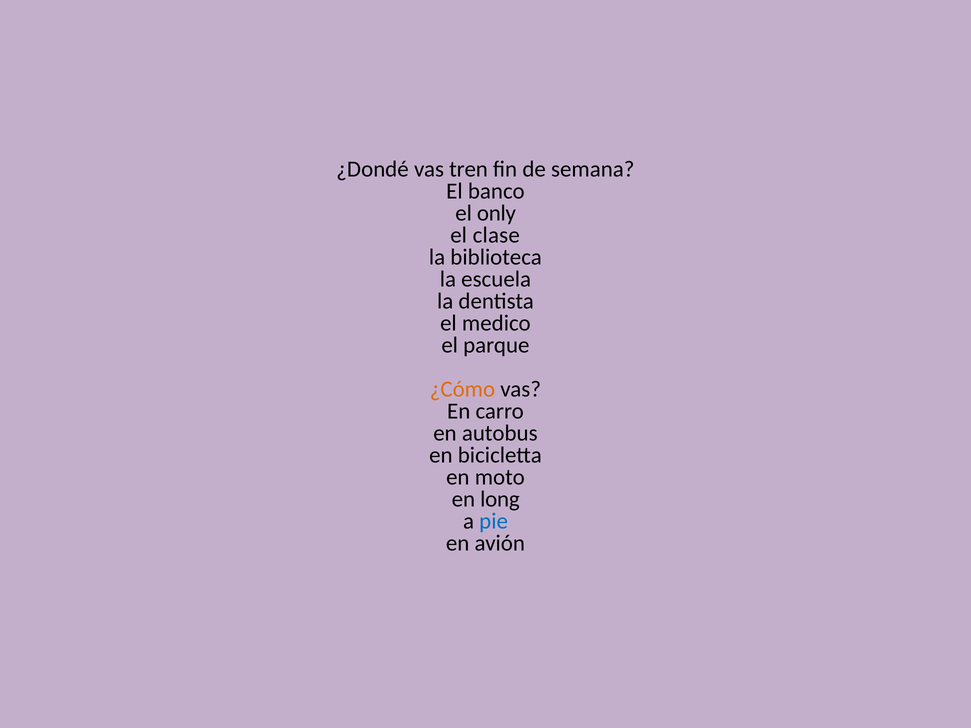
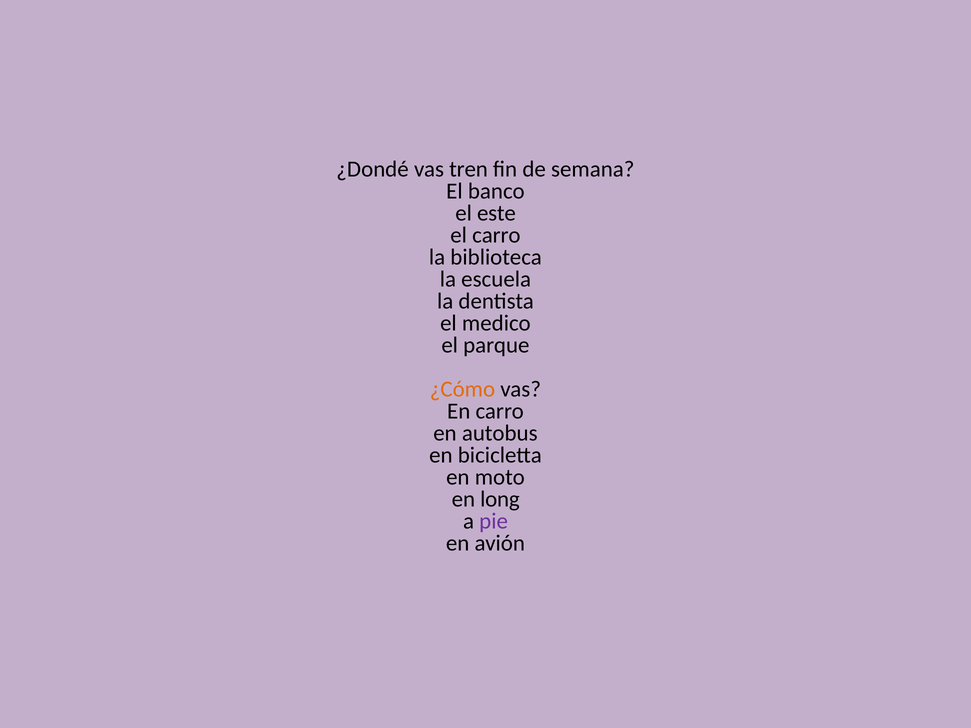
only: only -> este (496, 213)
el clase: clase -> carro (496, 235)
pie colour: blue -> purple (494, 522)
